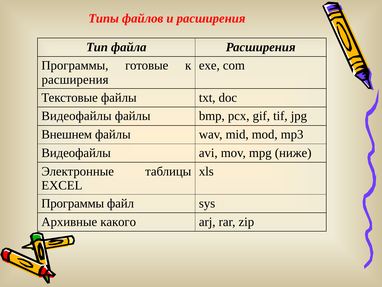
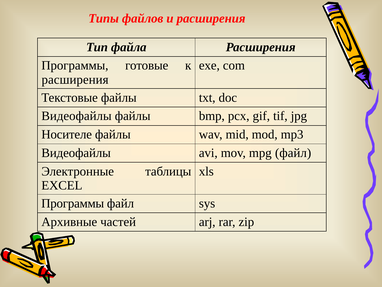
Внешнем: Внешнем -> Носителе (67, 134)
mpg ниже: ниже -> файл (293, 153)
какого: какого -> частей (118, 221)
